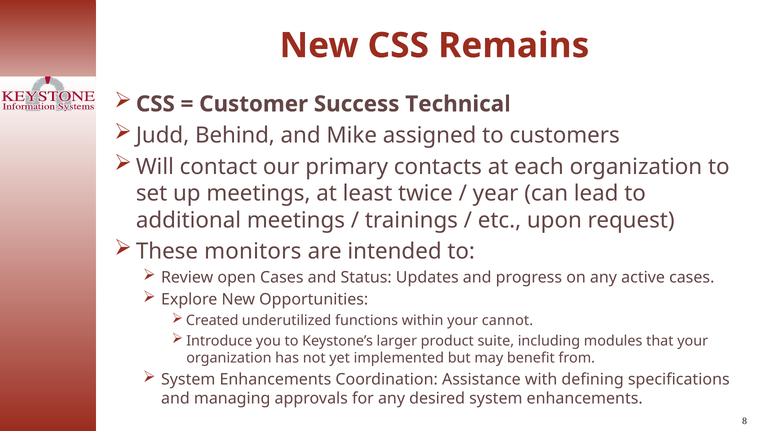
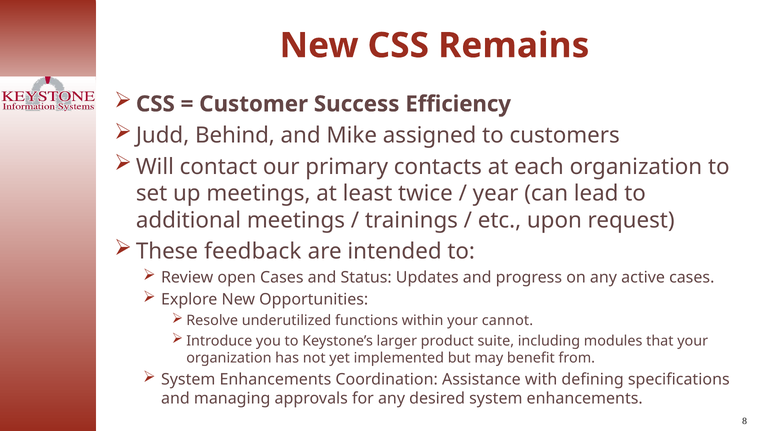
Technical: Technical -> Efficiency (458, 104)
monitors: monitors -> feedback (253, 252)
Created: Created -> Resolve (212, 321)
